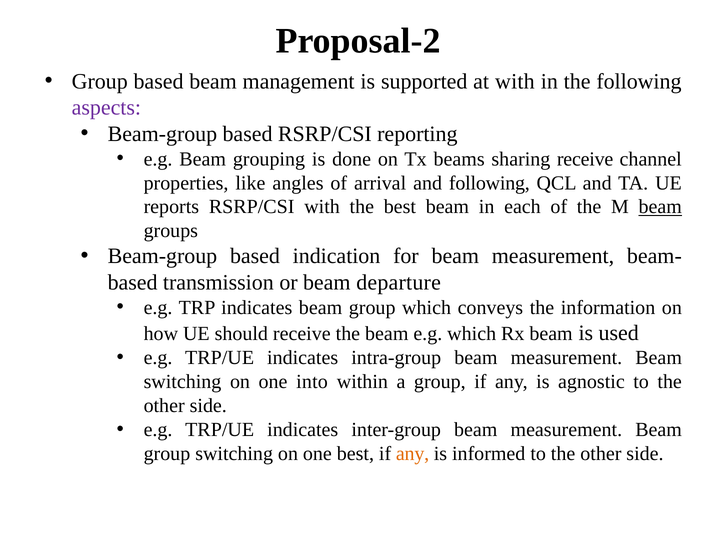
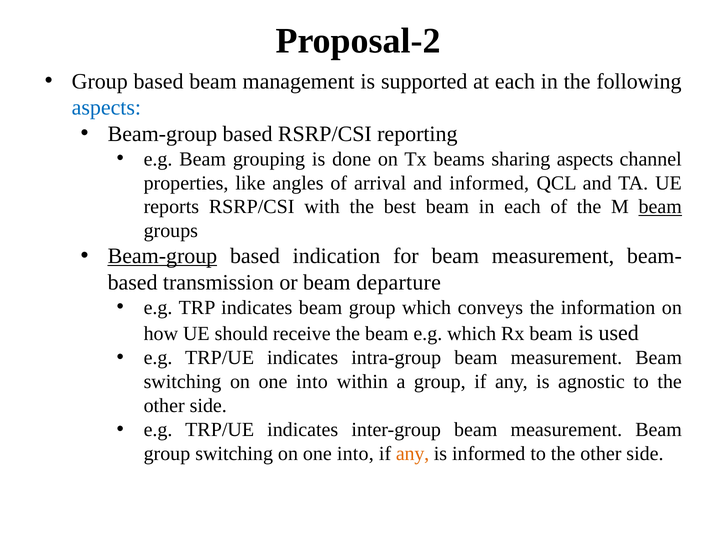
at with: with -> each (515, 81)
aspects colour: purple -> blue (106, 108)
sharing receive: receive -> aspects (585, 159)
and following: following -> informed (489, 183)
Beam-group underline: none -> present (162, 256)
best: best -> into (355, 454)
